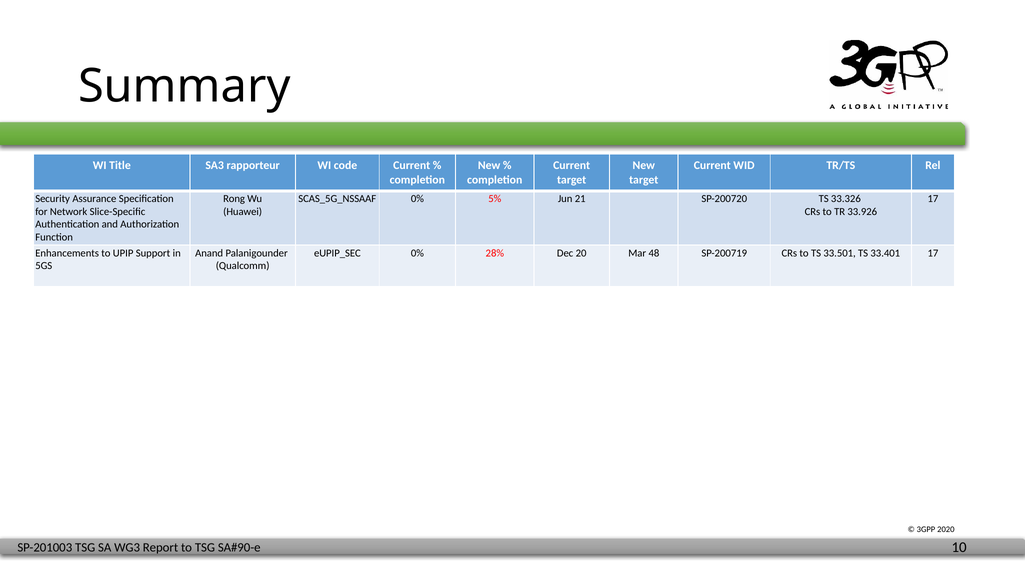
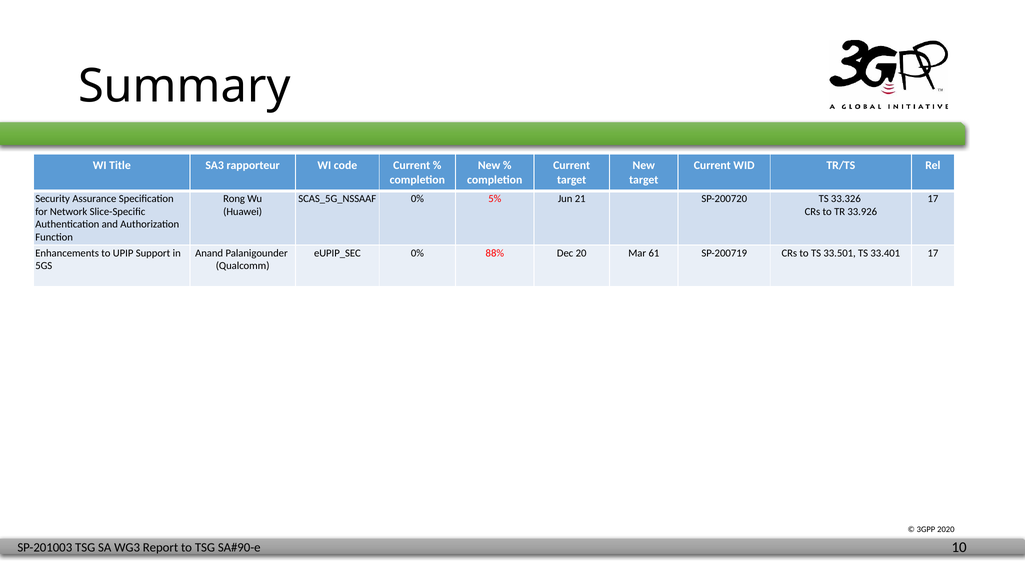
28%: 28% -> 88% (495, 253)
48: 48 -> 61 (654, 253)
